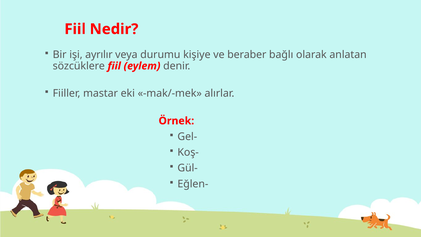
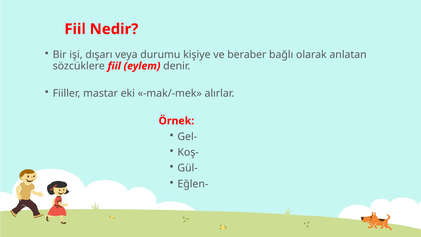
ayrılır: ayrılır -> dışarı (99, 55)
